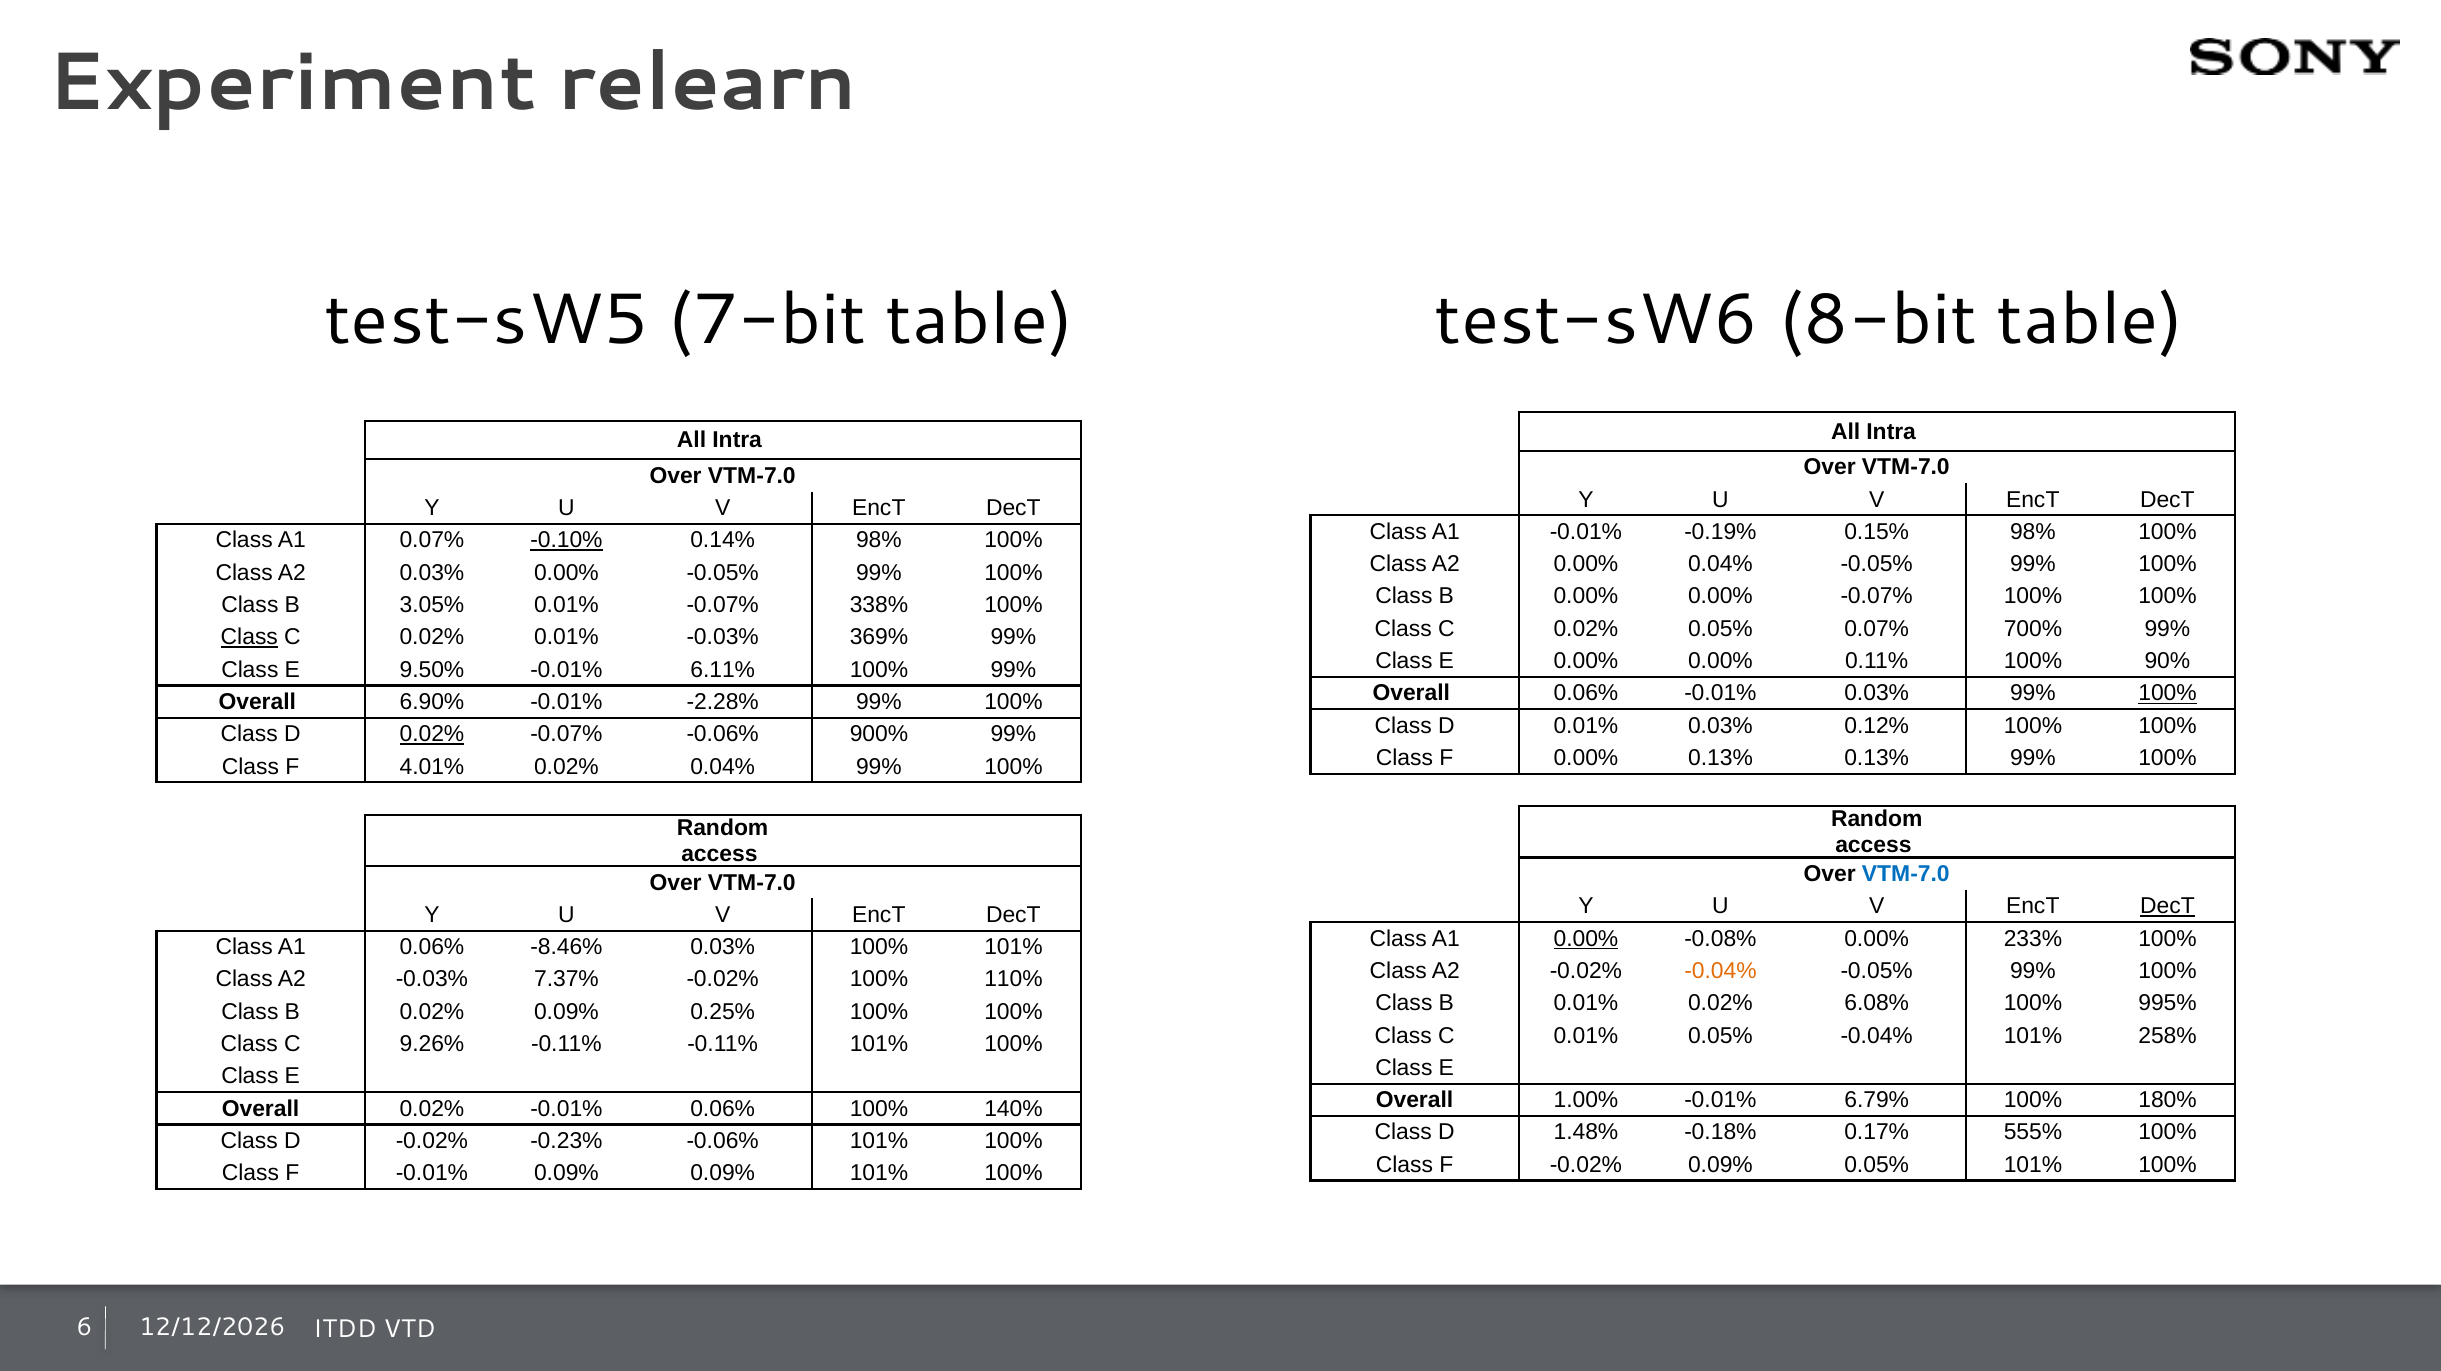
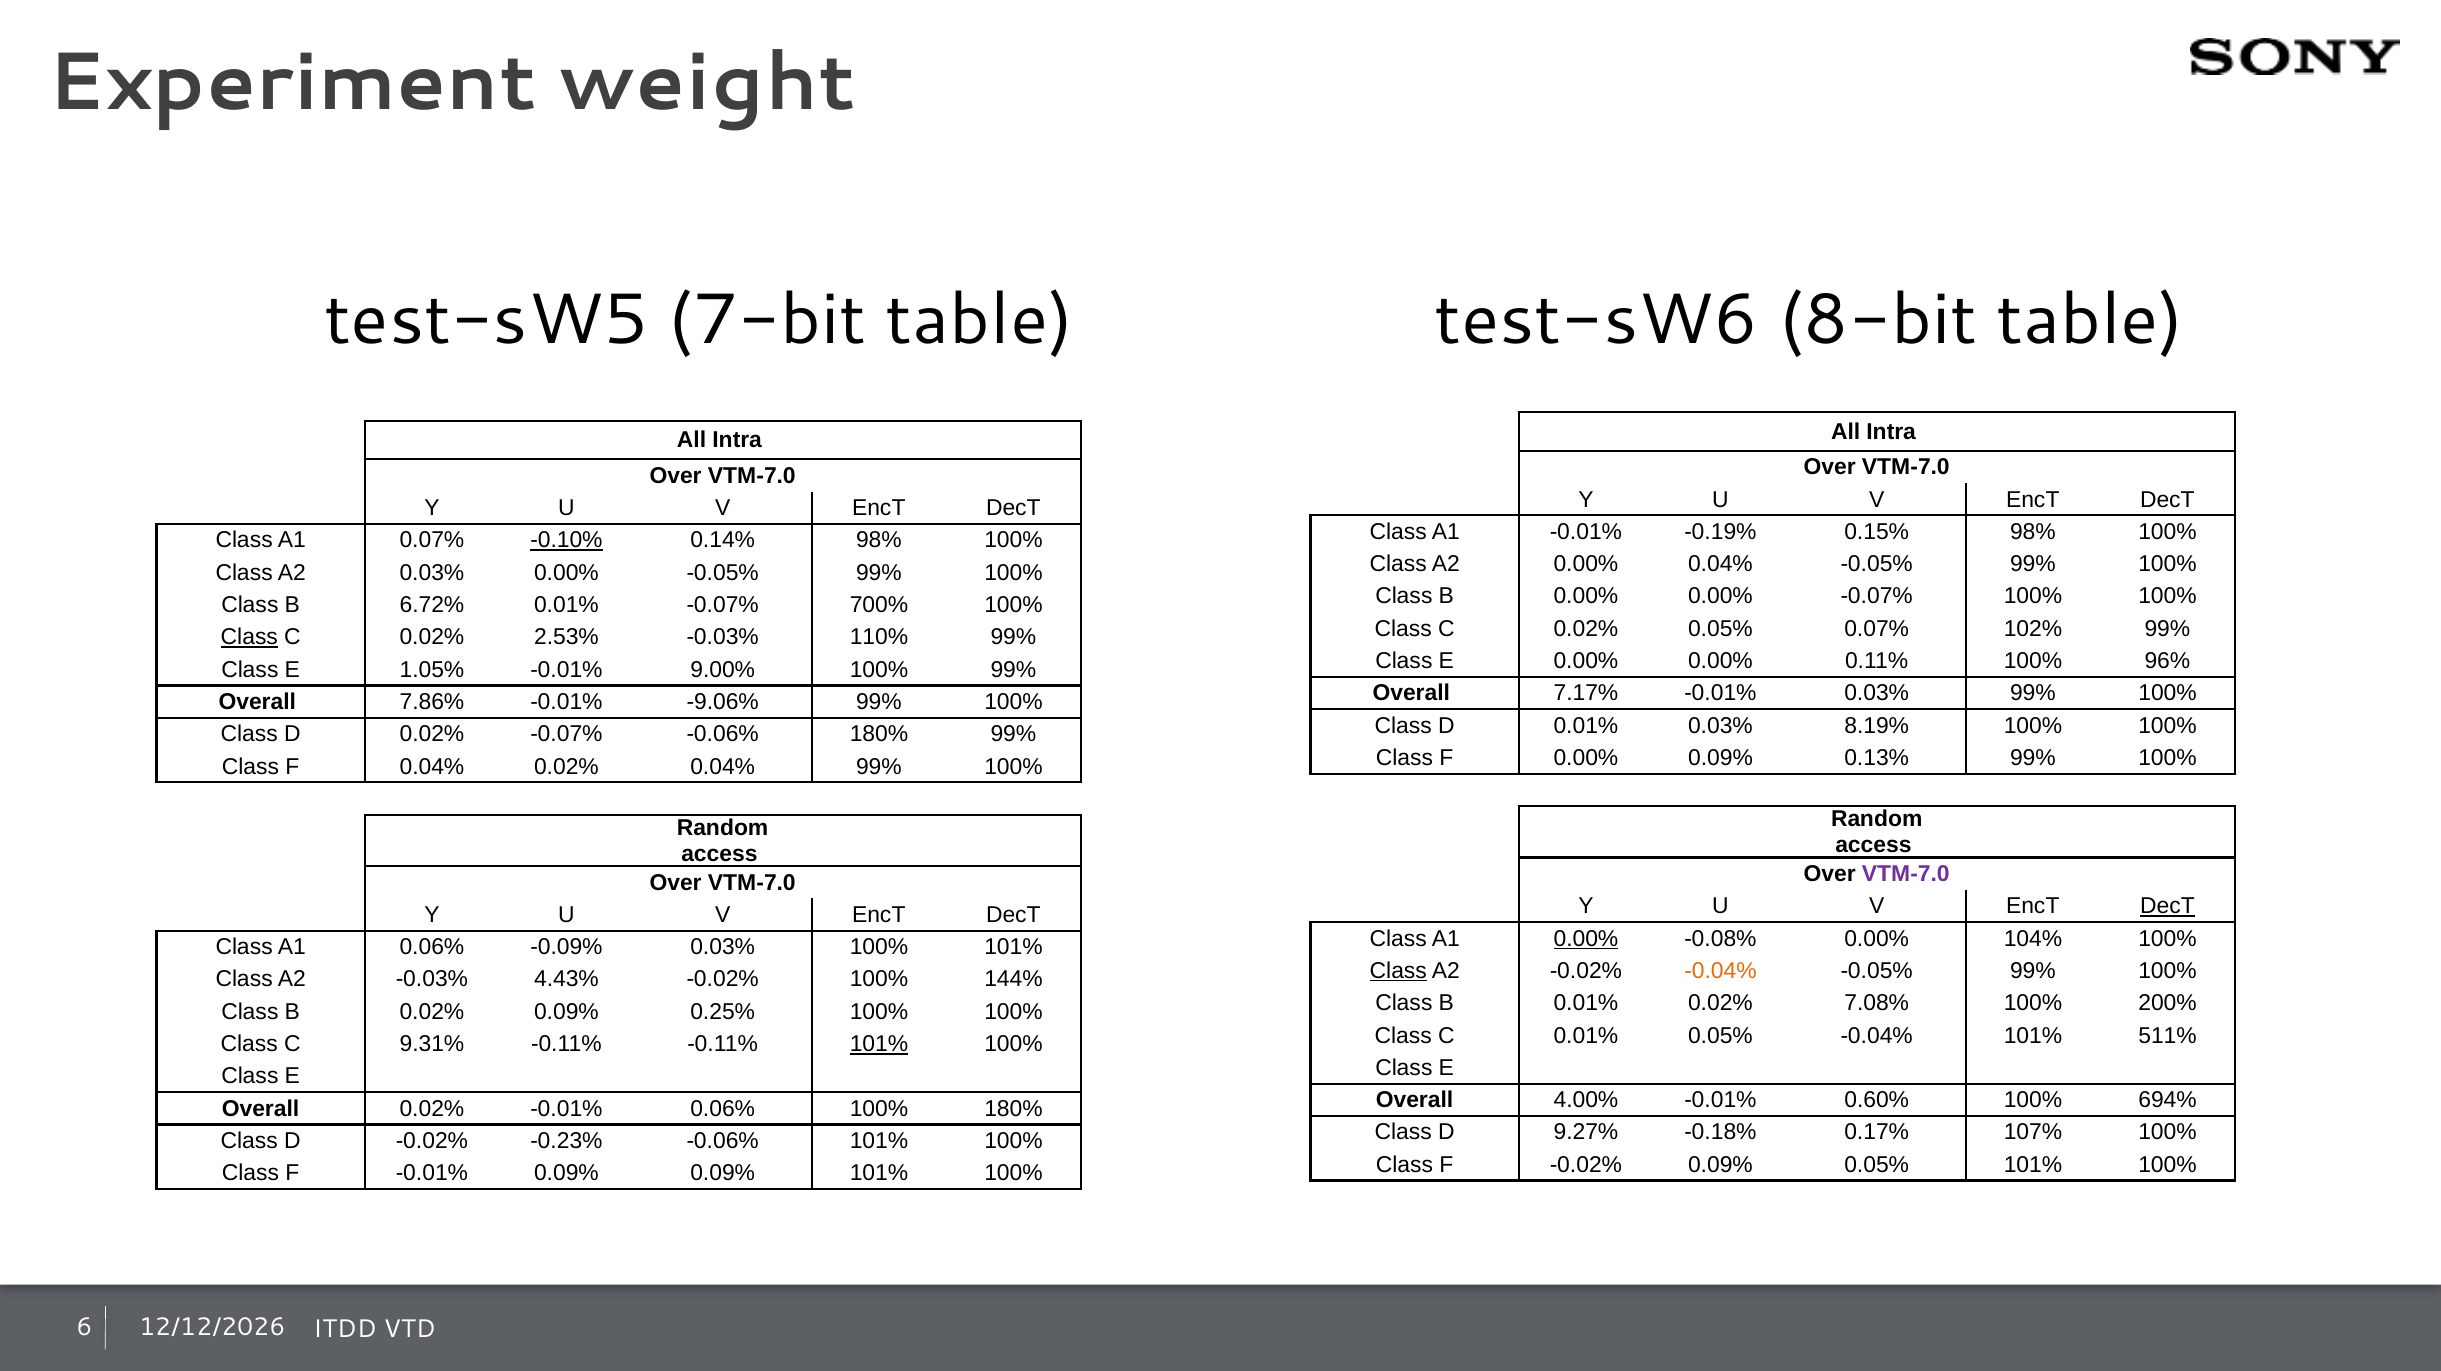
relearn: relearn -> weight (707, 82)
3.05%: 3.05% -> 6.72% (432, 605)
338%: 338% -> 700% (879, 605)
700%: 700% -> 102% (2033, 629)
0.02% 0.01%: 0.01% -> 2.53% (567, 637)
369%: 369% -> 110% (879, 637)
90%: 90% -> 96% (2167, 661)
9.50%: 9.50% -> 1.05% (432, 670)
6.11%: 6.11% -> 9.00% (723, 670)
Overall 0.06%: 0.06% -> 7.17% (1586, 693)
100% underline: present -> none (2168, 693)
6.90%: 6.90% -> 7.86% (432, 702)
-2.28%: -2.28% -> -9.06% (723, 702)
0.12%: 0.12% -> 8.19% (1877, 726)
0.02% underline: present -> none (432, 734)
-0.06% 900%: 900% -> 180% (879, 734)
0.00% 0.13%: 0.13% -> 0.09% (1721, 758)
F 4.01%: 4.01% -> 0.04% (432, 767)
VTM-7.0 colour: blue -> purple (1906, 874)
233%: 233% -> 104% (2033, 939)
-8.46%: -8.46% -> -0.09% (566, 947)
Class underline: none -> present (1398, 971)
7.37%: 7.37% -> 4.43% (567, 980)
110%: 110% -> 144% (1014, 980)
6.08%: 6.08% -> 7.08% (1877, 1003)
995%: 995% -> 200% (2168, 1003)
258%: 258% -> 511% (2168, 1036)
9.26%: 9.26% -> 9.31% (432, 1044)
101% underline: none -> present (879, 1044)
1.00%: 1.00% -> 4.00% (1586, 1100)
6.79%: 6.79% -> 0.60% (1877, 1100)
180%: 180% -> 694% (2168, 1100)
100% 140%: 140% -> 180% (1014, 1109)
1.48%: 1.48% -> 9.27% (1586, 1133)
555%: 555% -> 107% (2033, 1133)
